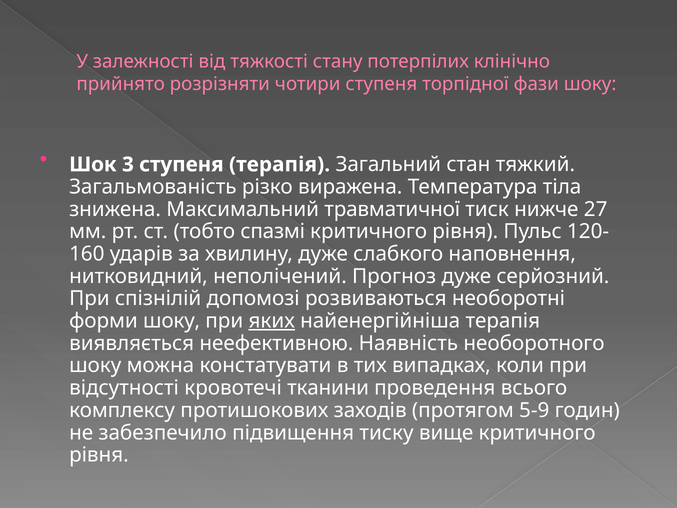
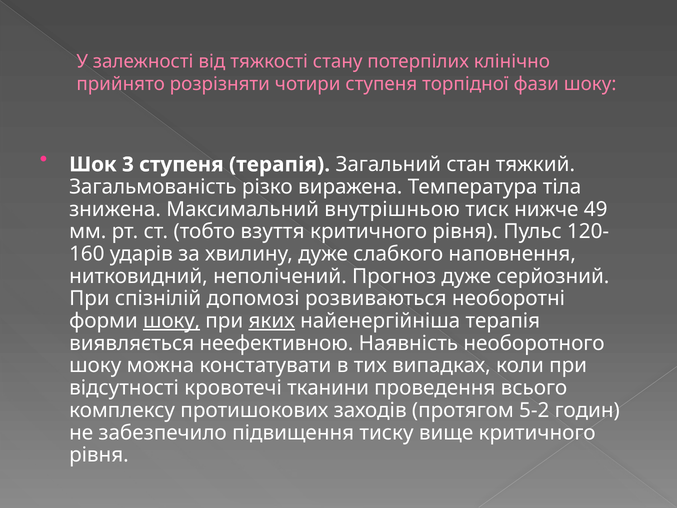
травматичної: травматичної -> внутрішньою (392, 209)
27: 27 -> 49 (596, 209)
спазмі: спазмі -> взуття (273, 231)
шоку underline: none -> present (172, 321)
5-9: 5-9 -> 5-2 (534, 410)
